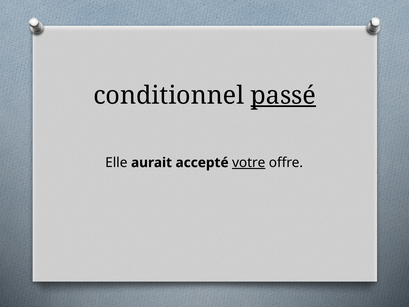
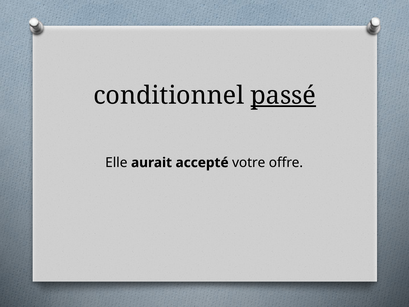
votre underline: present -> none (249, 163)
